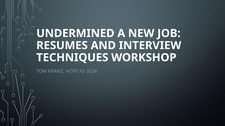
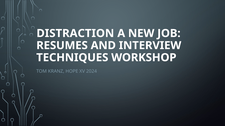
UNDERMINED: UNDERMINED -> DISTRACTION (75, 33)
